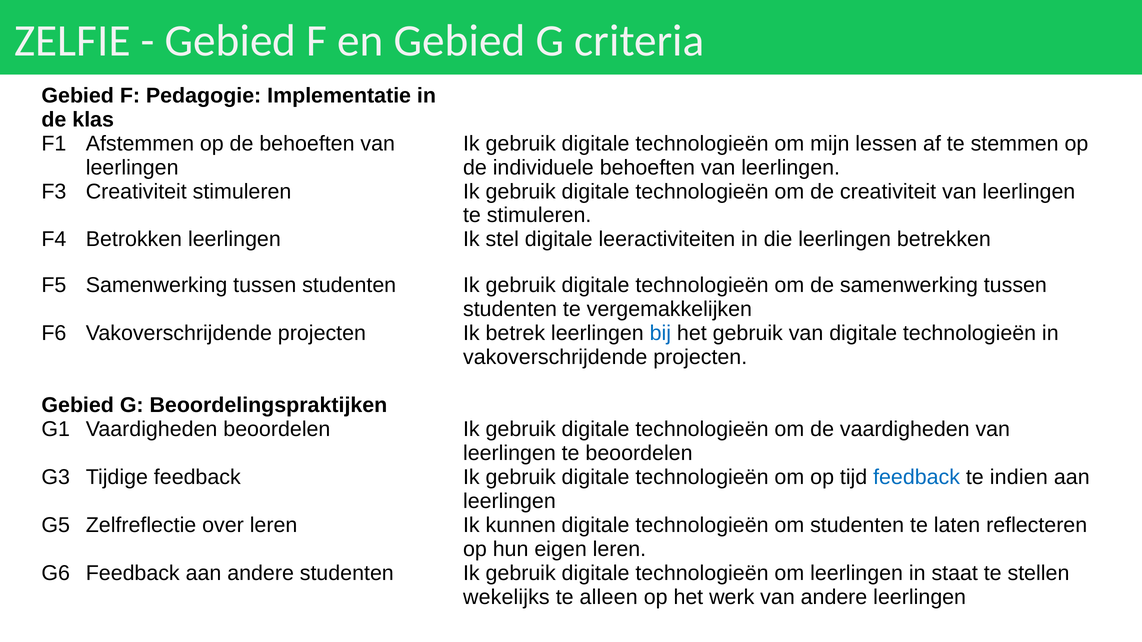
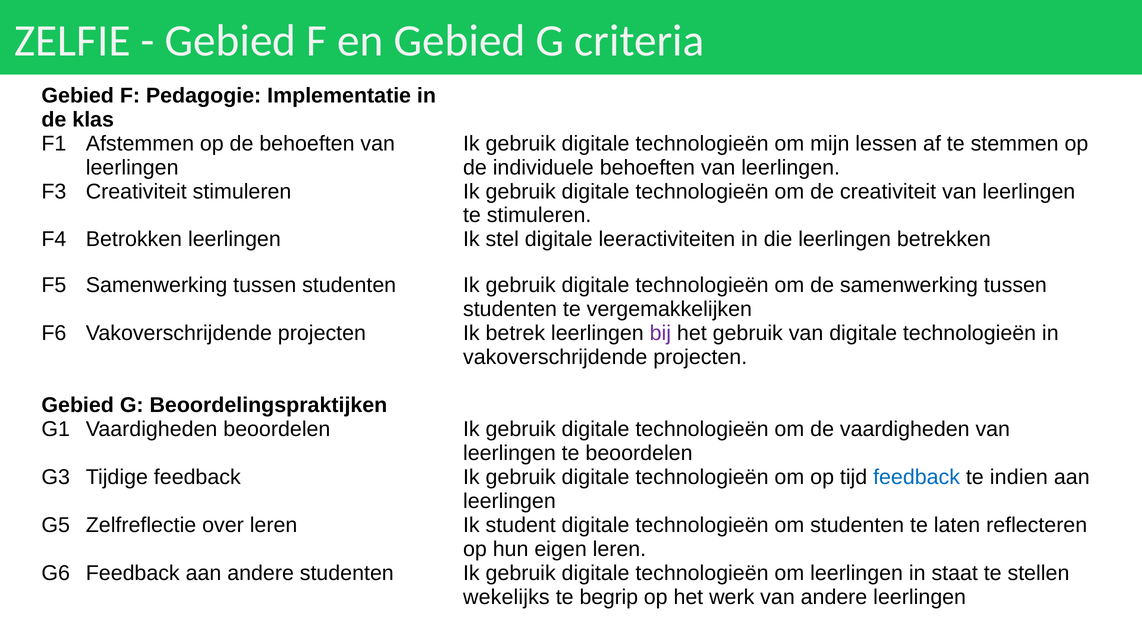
bij colour: blue -> purple (660, 334)
kunnen: kunnen -> student (521, 526)
alleen: alleen -> begrip (609, 598)
